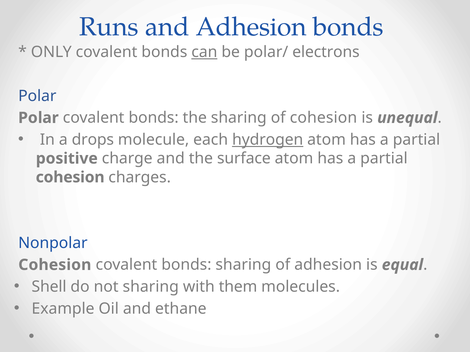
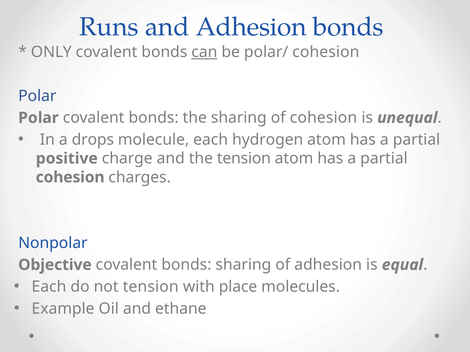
polar/ electrons: electrons -> cohesion (326, 52)
hydrogen underline: present -> none (268, 140)
the surface: surface -> tension (244, 159)
Cohesion: Cohesion -> Objective (55, 265)
Shell: Shell -> Each (49, 287)
not sharing: sharing -> tension (151, 287)
them: them -> place (238, 287)
